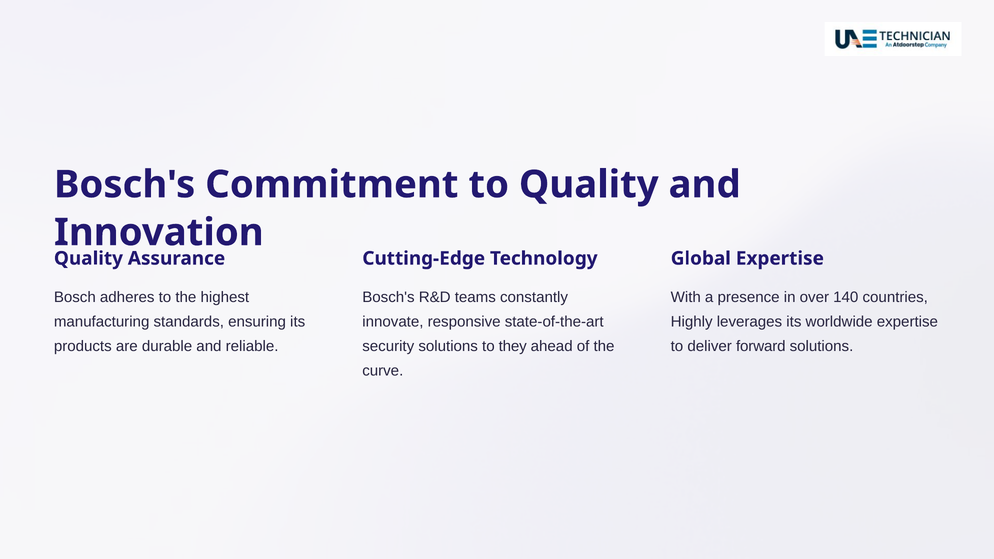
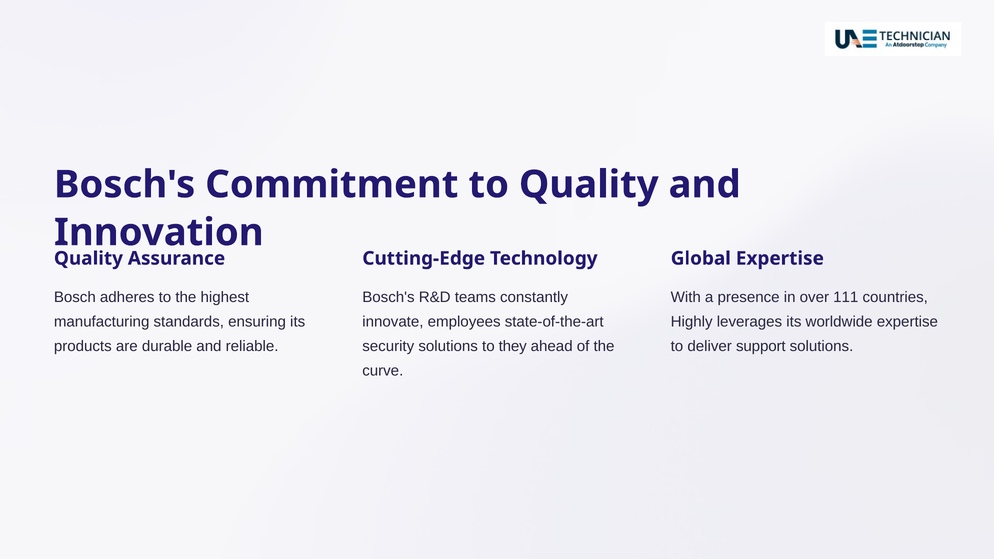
140: 140 -> 111 (846, 297)
responsive: responsive -> employees (464, 322)
forward: forward -> support (761, 346)
